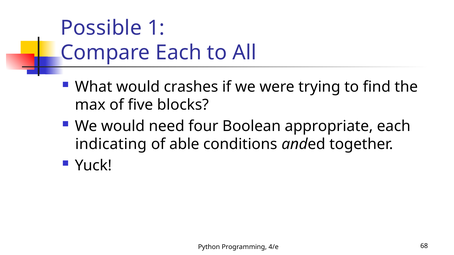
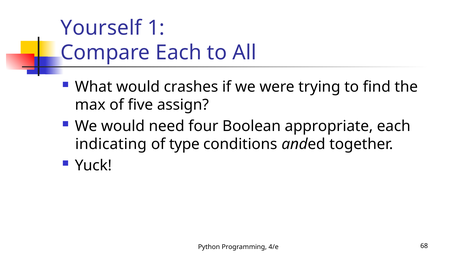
Possible: Possible -> Yourself (101, 28)
blocks: blocks -> assign (183, 105)
able: able -> type (184, 145)
